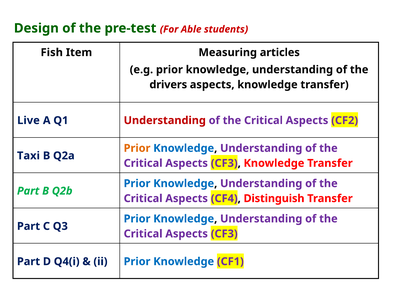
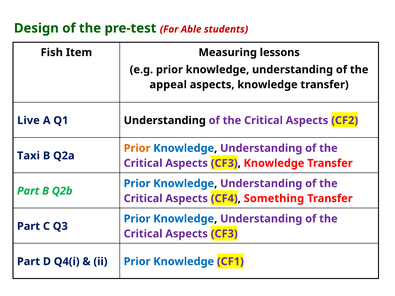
articles: articles -> lessons (280, 53)
drivers: drivers -> appeal (168, 85)
Understanding colour: red -> black (165, 121)
Distinguish: Distinguish -> Something (274, 199)
